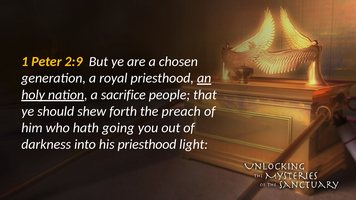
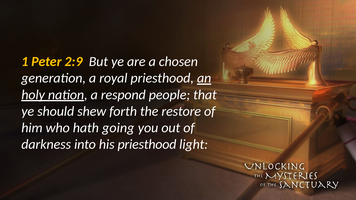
sacrifice: sacrifice -> respond (123, 95)
preach: preach -> restore (181, 111)
